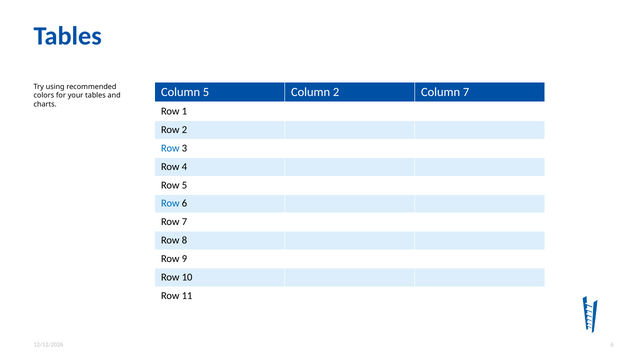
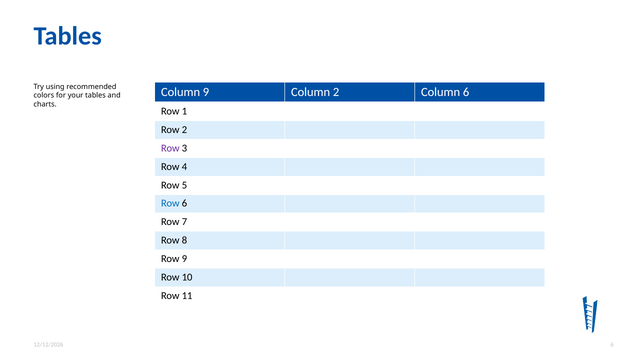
Column 5: 5 -> 9 (206, 92)
Column 7: 7 -> 6 (466, 92)
Row colour: blue -> purple (170, 148)
